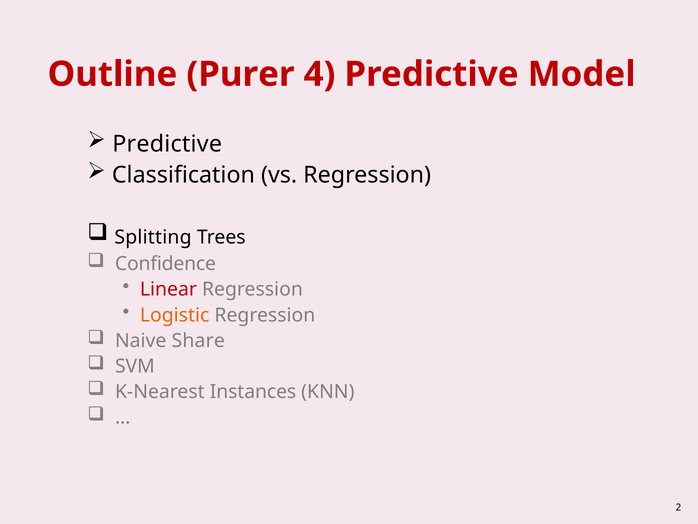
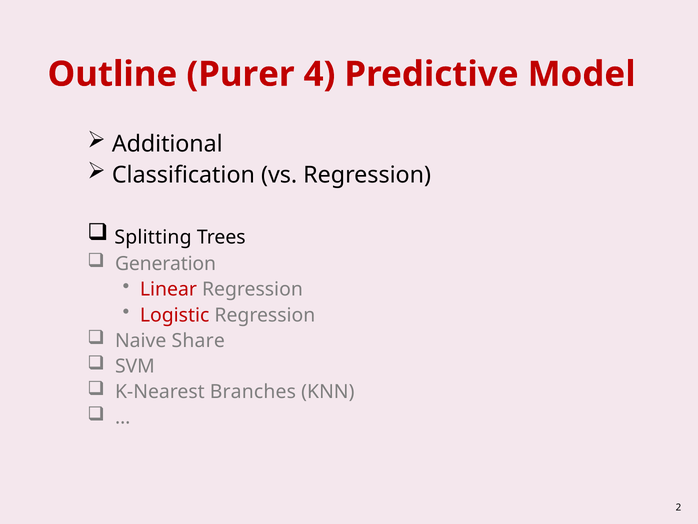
Predictive: Predictive -> Additional (167, 144)
Confidence: Confidence -> Generation (166, 264)
Logistic colour: orange -> red (175, 315)
Instances: Instances -> Branches (253, 392)
